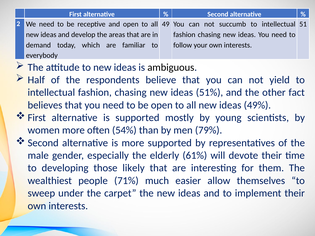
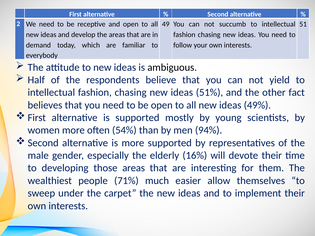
79%: 79% -> 94% (209, 130)
61%: 61% -> 16% (195, 156)
those likely: likely -> areas (134, 168)
